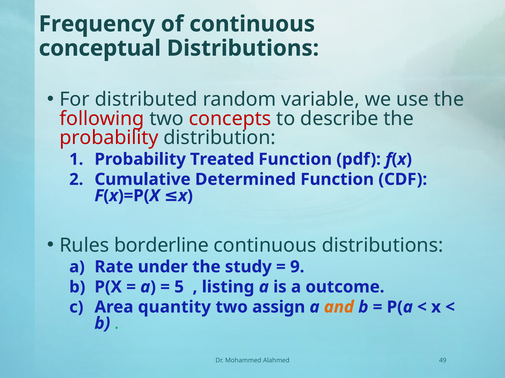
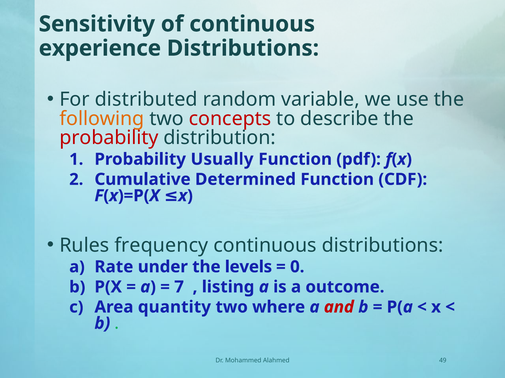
Frequency: Frequency -> Sensitivity (97, 24)
conceptual: conceptual -> experience (100, 48)
following colour: red -> orange (102, 119)
Treated: Treated -> Usually (222, 160)
borderline: borderline -> frequency (161, 246)
study: study -> levels (248, 267)
9: 9 -> 0 (297, 267)
5: 5 -> 7 (179, 287)
assign: assign -> where (279, 308)
and colour: orange -> red (339, 308)
